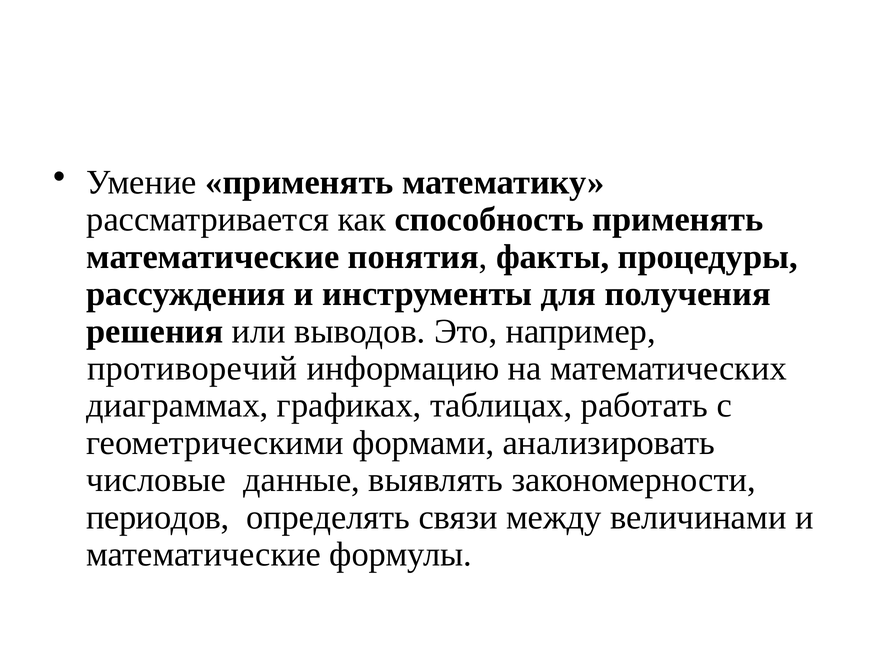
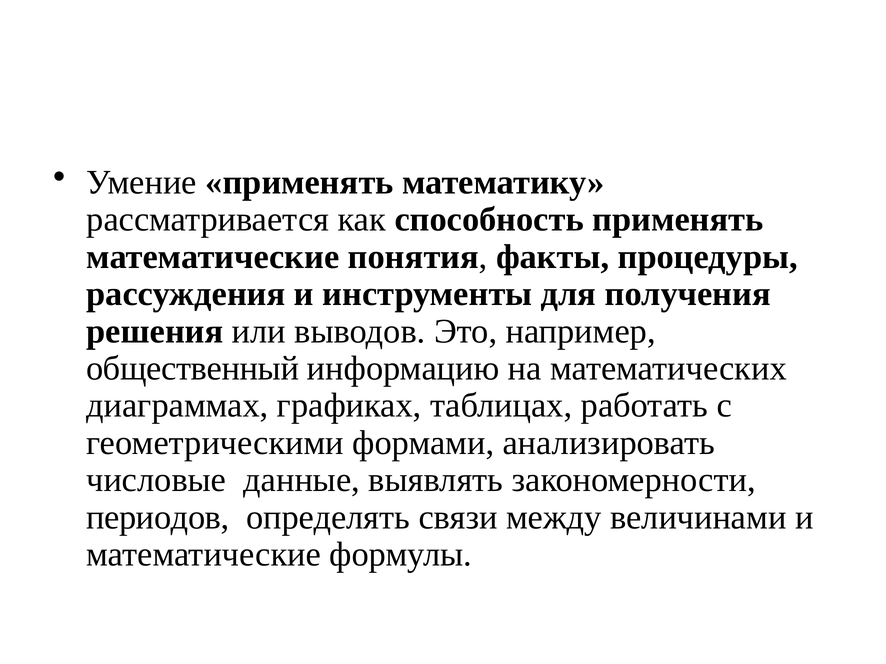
противоречий: противоречий -> общественный (193, 369)
